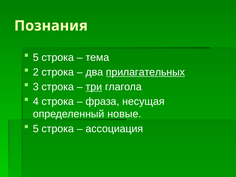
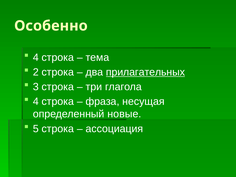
Познания: Познания -> Особенно (51, 26)
5: 5 -> 4 (36, 57)
три underline: present -> none (94, 87)
